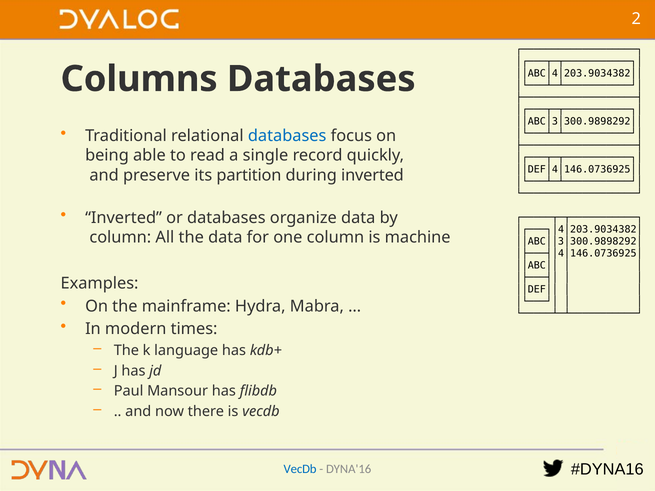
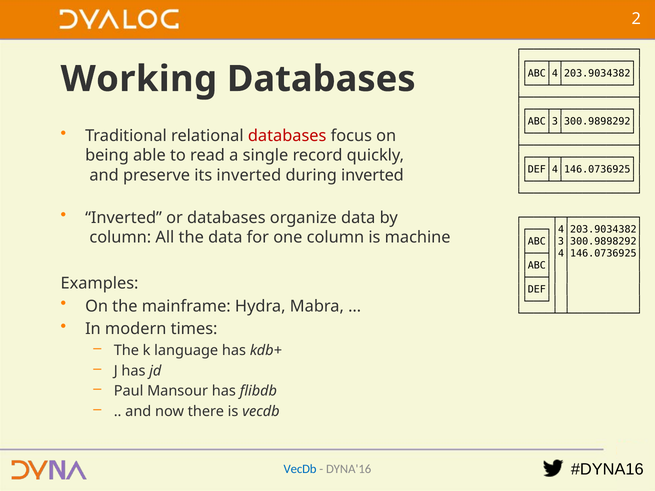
Columns: Columns -> Working (139, 79)
databases colour: blue -> red (287, 136)
its partition: partition -> inverted (249, 175)
